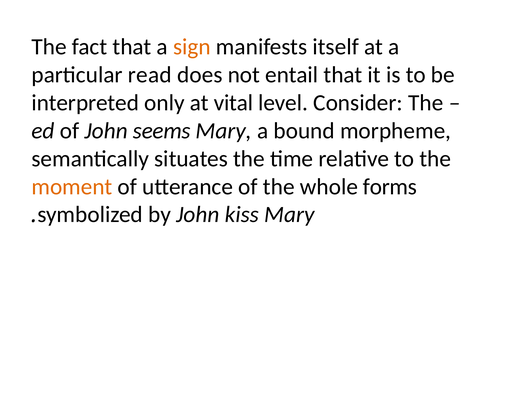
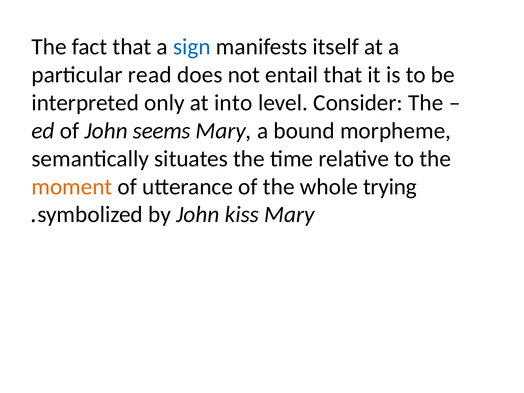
sign colour: orange -> blue (192, 47)
vital: vital -> into (233, 103)
forms: forms -> trying (390, 187)
